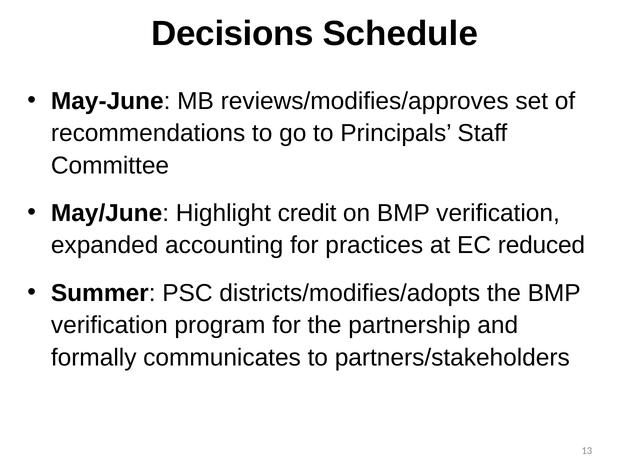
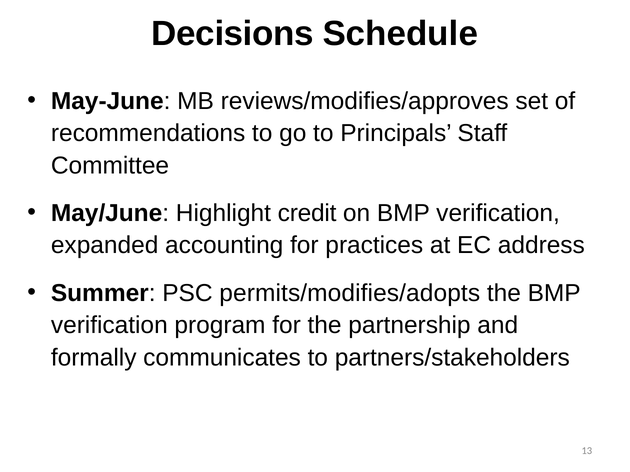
reduced: reduced -> address (541, 246)
districts/modifies/adopts: districts/modifies/adopts -> permits/modifies/adopts (350, 293)
